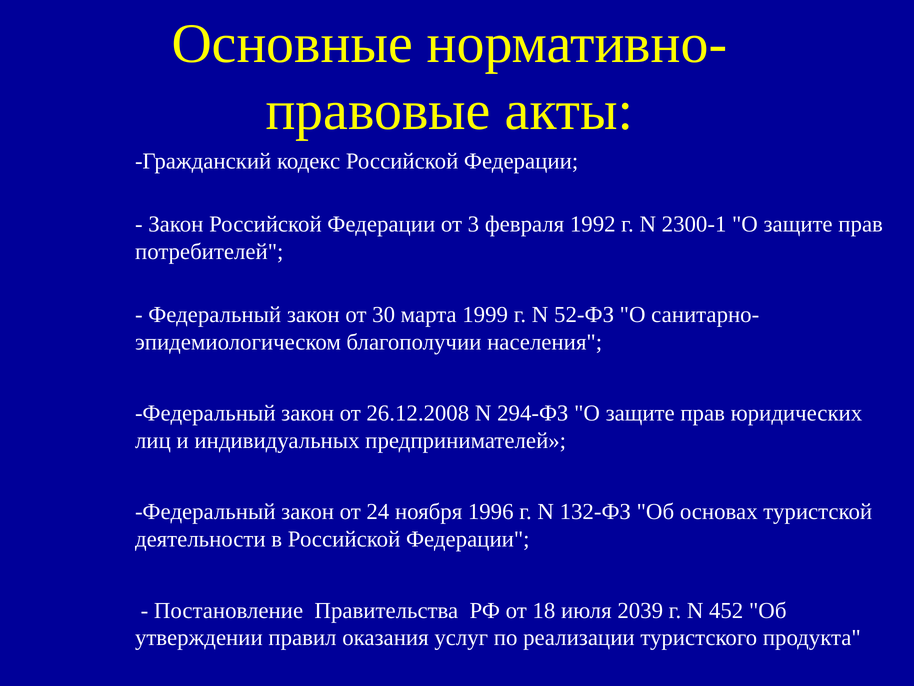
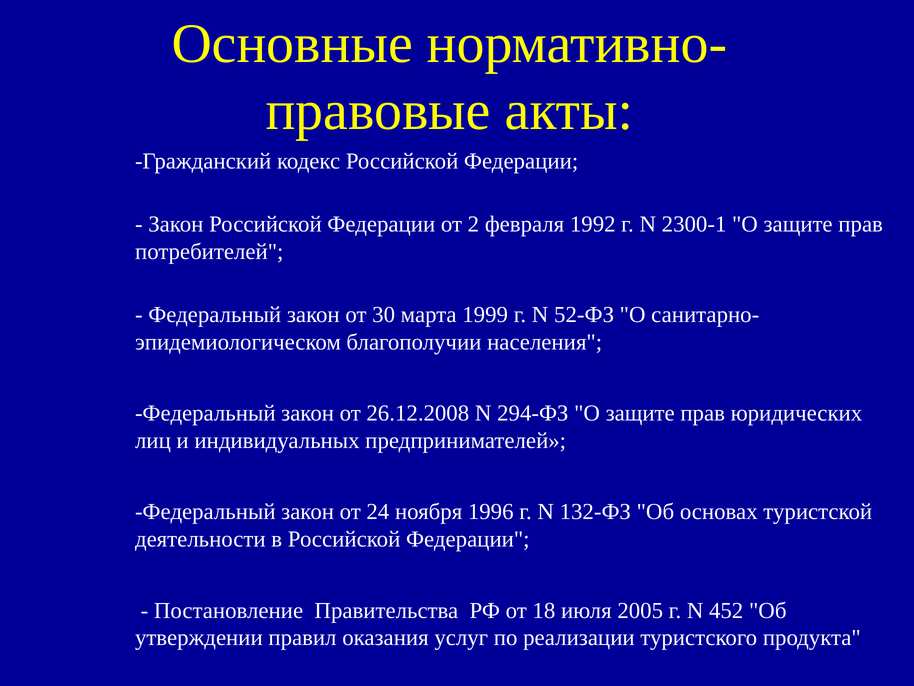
3: 3 -> 2 (473, 224)
2039: 2039 -> 2005 (640, 610)
